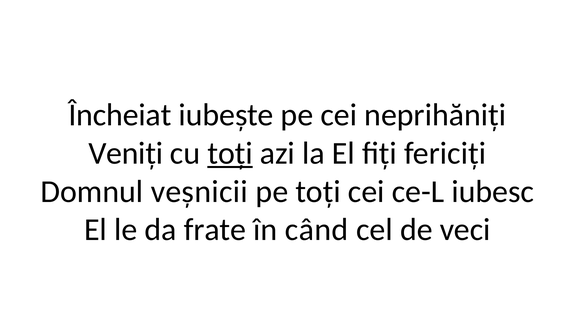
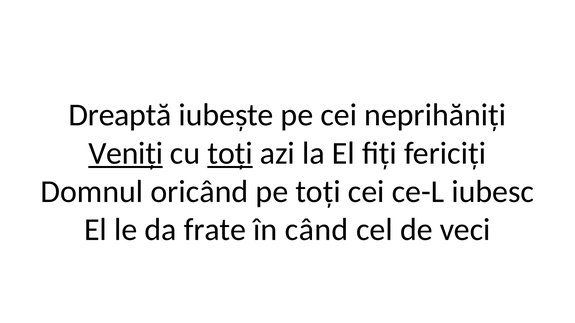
Încheiat: Încheiat -> Dreaptă (120, 115)
Veniți underline: none -> present (126, 153)
veșnicii: veșnicii -> oricând (199, 192)
